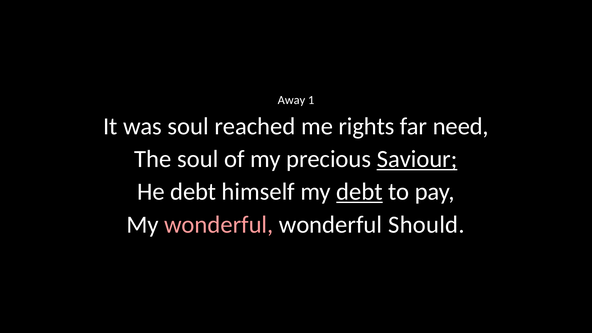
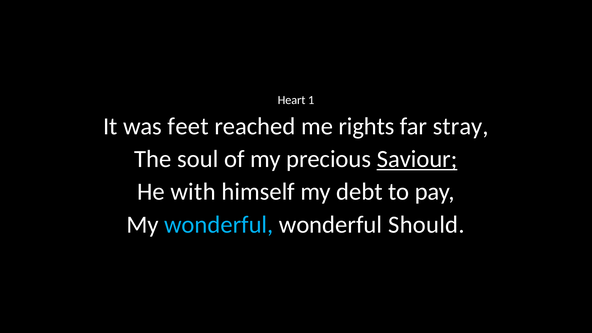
Away: Away -> Heart (292, 100)
was soul: soul -> feet (188, 126)
need: need -> stray (461, 126)
He debt: debt -> with (193, 192)
debt underline: present -> none (359, 192)
wonderful colour: pink -> light blue (219, 225)
